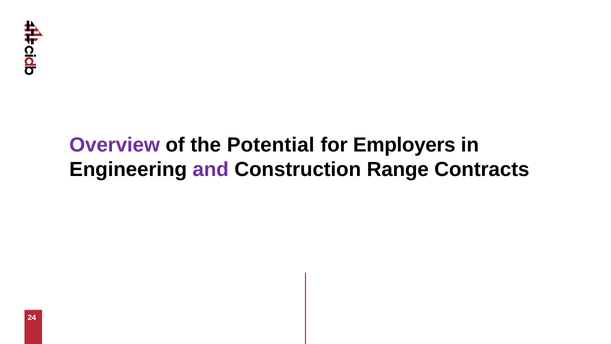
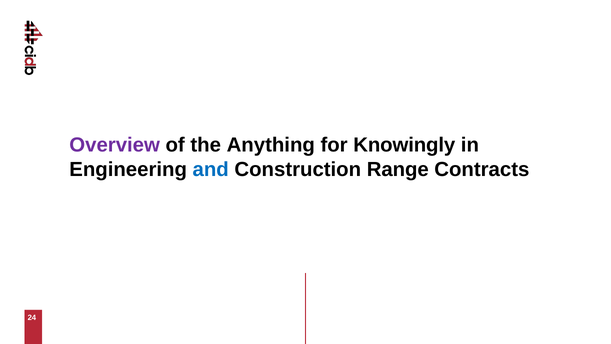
Potential: Potential -> Anything (271, 145)
Employers: Employers -> Knowingly (404, 145)
and colour: purple -> blue (211, 169)
